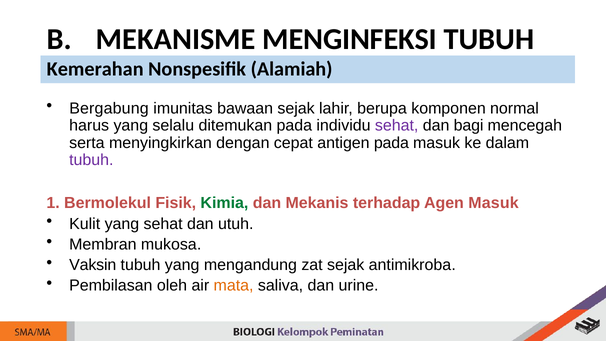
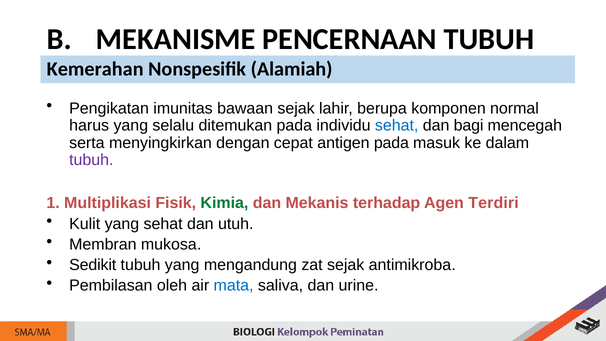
MENGINFEKSI: MENGINFEKSI -> PENCERNAAN (350, 39)
Bergabung: Bergabung -> Pengikatan (109, 108)
sehat colour: purple -> blue (397, 125)
Bermolekul: Bermolekul -> Multiplikasi (108, 203)
Agen Masuk: Masuk -> Terdiri (494, 203)
Vaksin: Vaksin -> Sedikit (93, 265)
mata colour: orange -> blue (234, 285)
